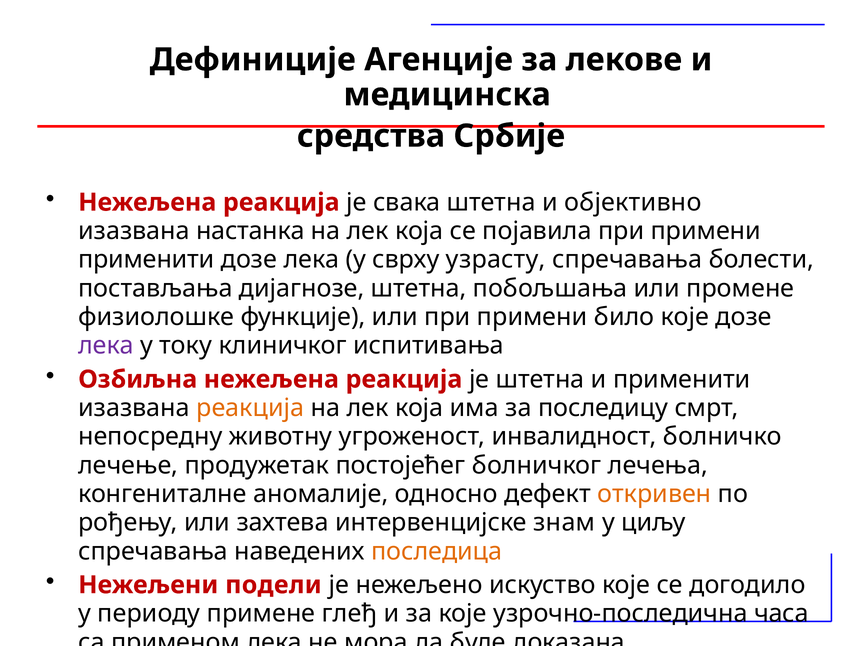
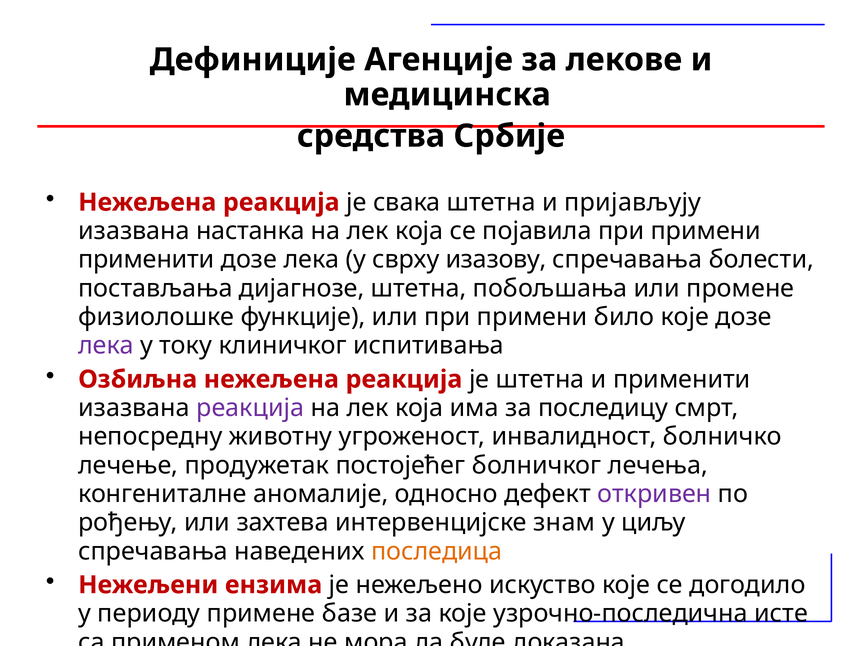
објективно: објективно -> пријављују (633, 203)
узрасту: узрасту -> изазову (496, 260)
реакција colour: orange -> purple (250, 408)
откривен colour: orange -> purple (654, 494)
подели: подели -> ензима (274, 585)
глеђ: глеђ -> базе (350, 614)
часа: часа -> исте (781, 614)
